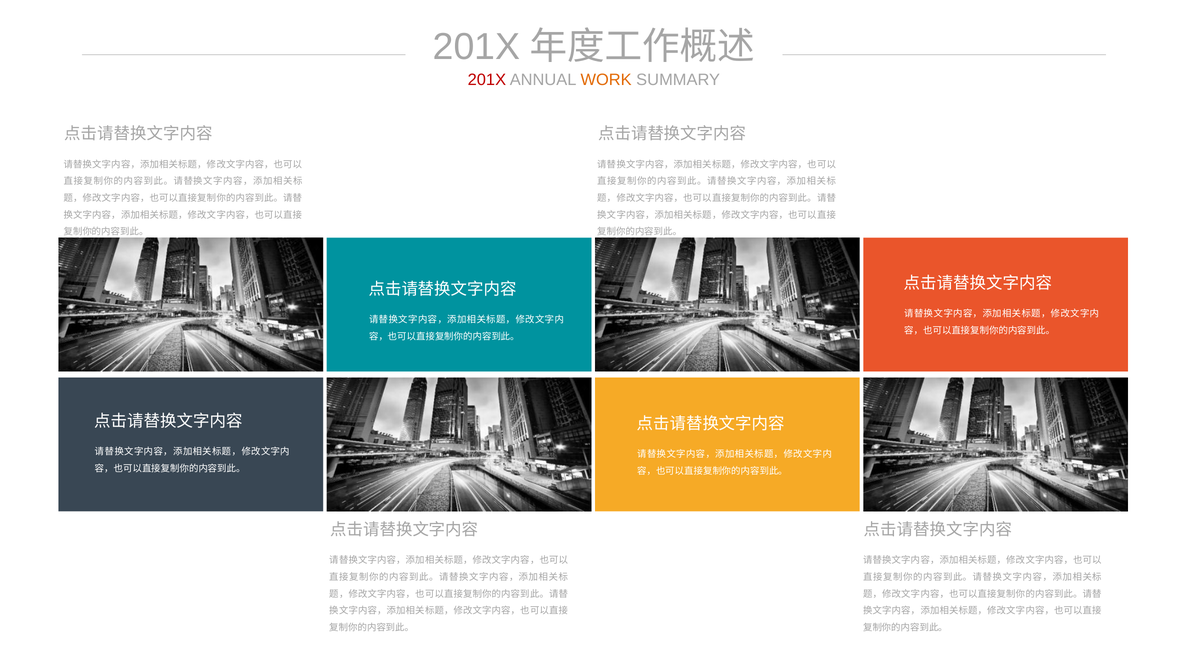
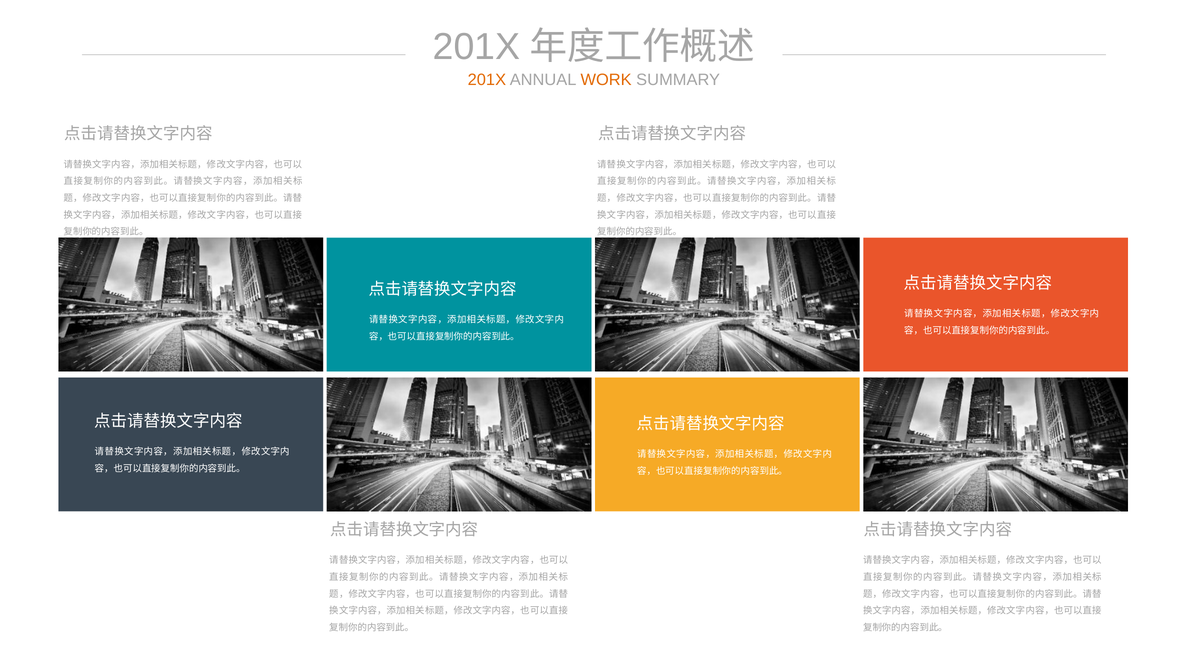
201X colour: red -> orange (487, 80)
